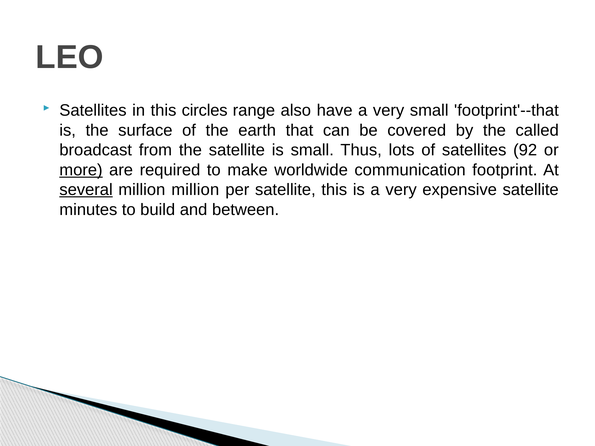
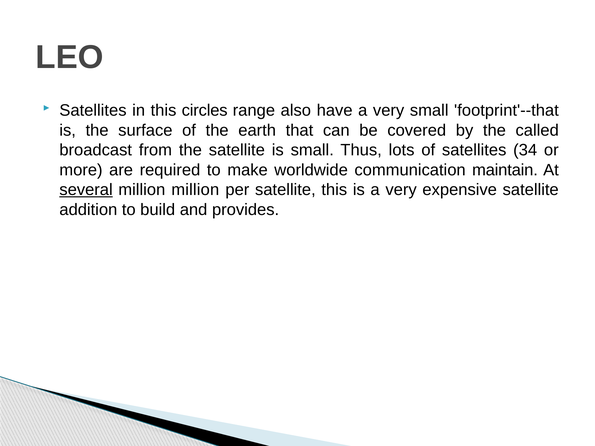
92: 92 -> 34 (525, 150)
more underline: present -> none (81, 170)
footprint: footprint -> maintain (505, 170)
minutes: minutes -> addition (88, 210)
between: between -> provides (246, 210)
